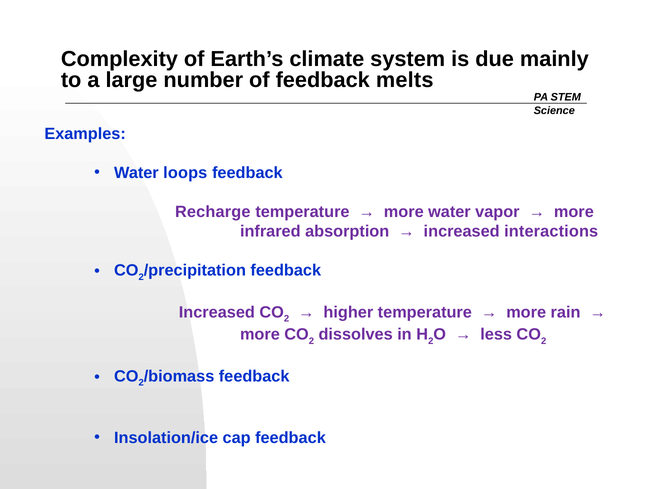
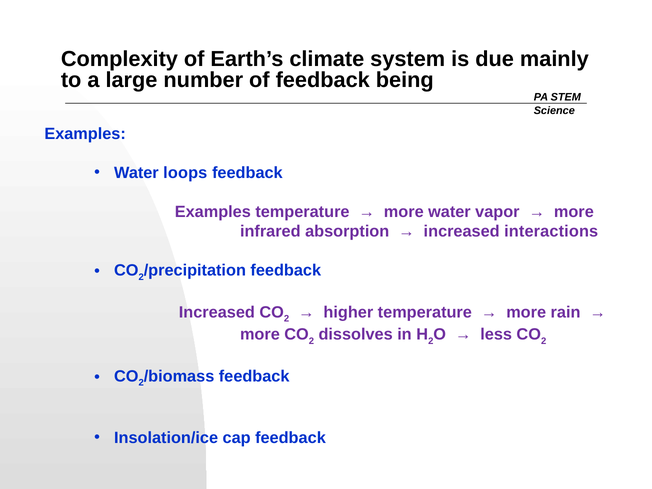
melts: melts -> being (405, 80)
Recharge: Recharge -> Examples (213, 212)
